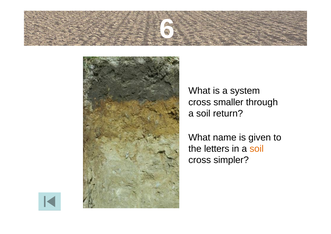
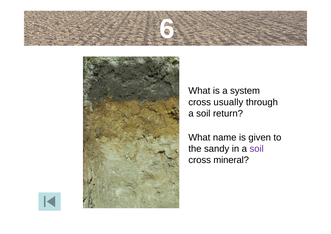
smaller: smaller -> usually (228, 102)
letters: letters -> sandy (217, 149)
soil colour: orange -> purple (257, 149)
simpler: simpler -> mineral (231, 160)
